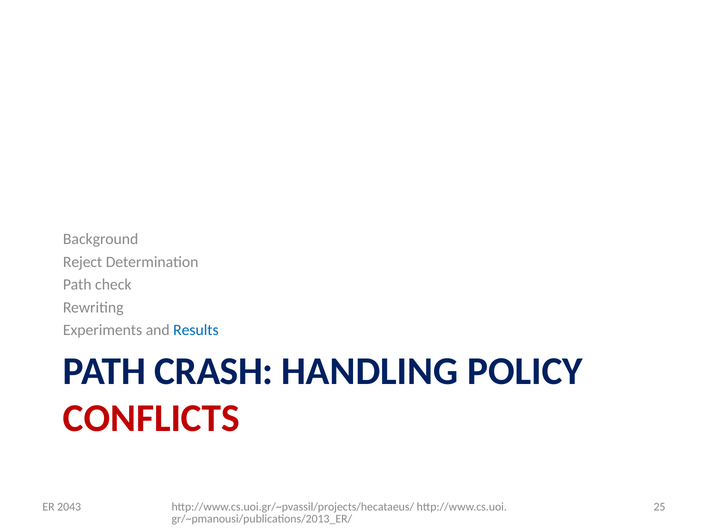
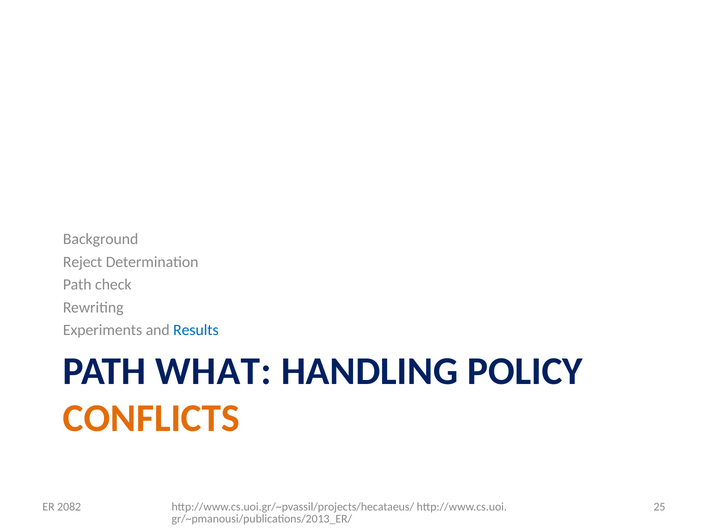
CRASH: CRASH -> WHAT (213, 371)
CONFLICTS colour: red -> orange (151, 418)
2043: 2043 -> 2082 (69, 507)
